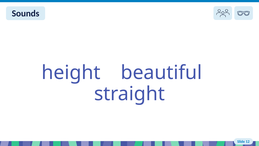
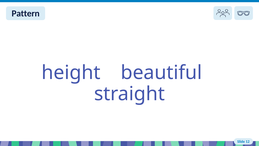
Sounds: Sounds -> Pattern (26, 13)
